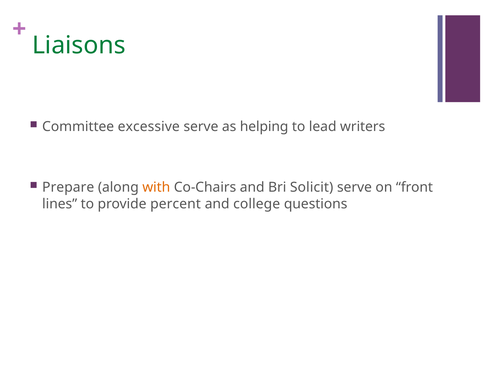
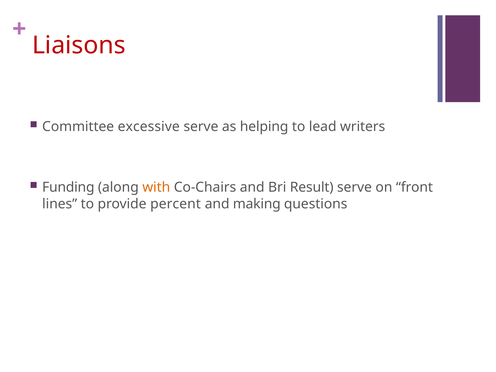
Liaisons colour: green -> red (79, 45)
Prepare: Prepare -> Funding (68, 187)
Solicit: Solicit -> Result (312, 187)
college: college -> making (257, 204)
